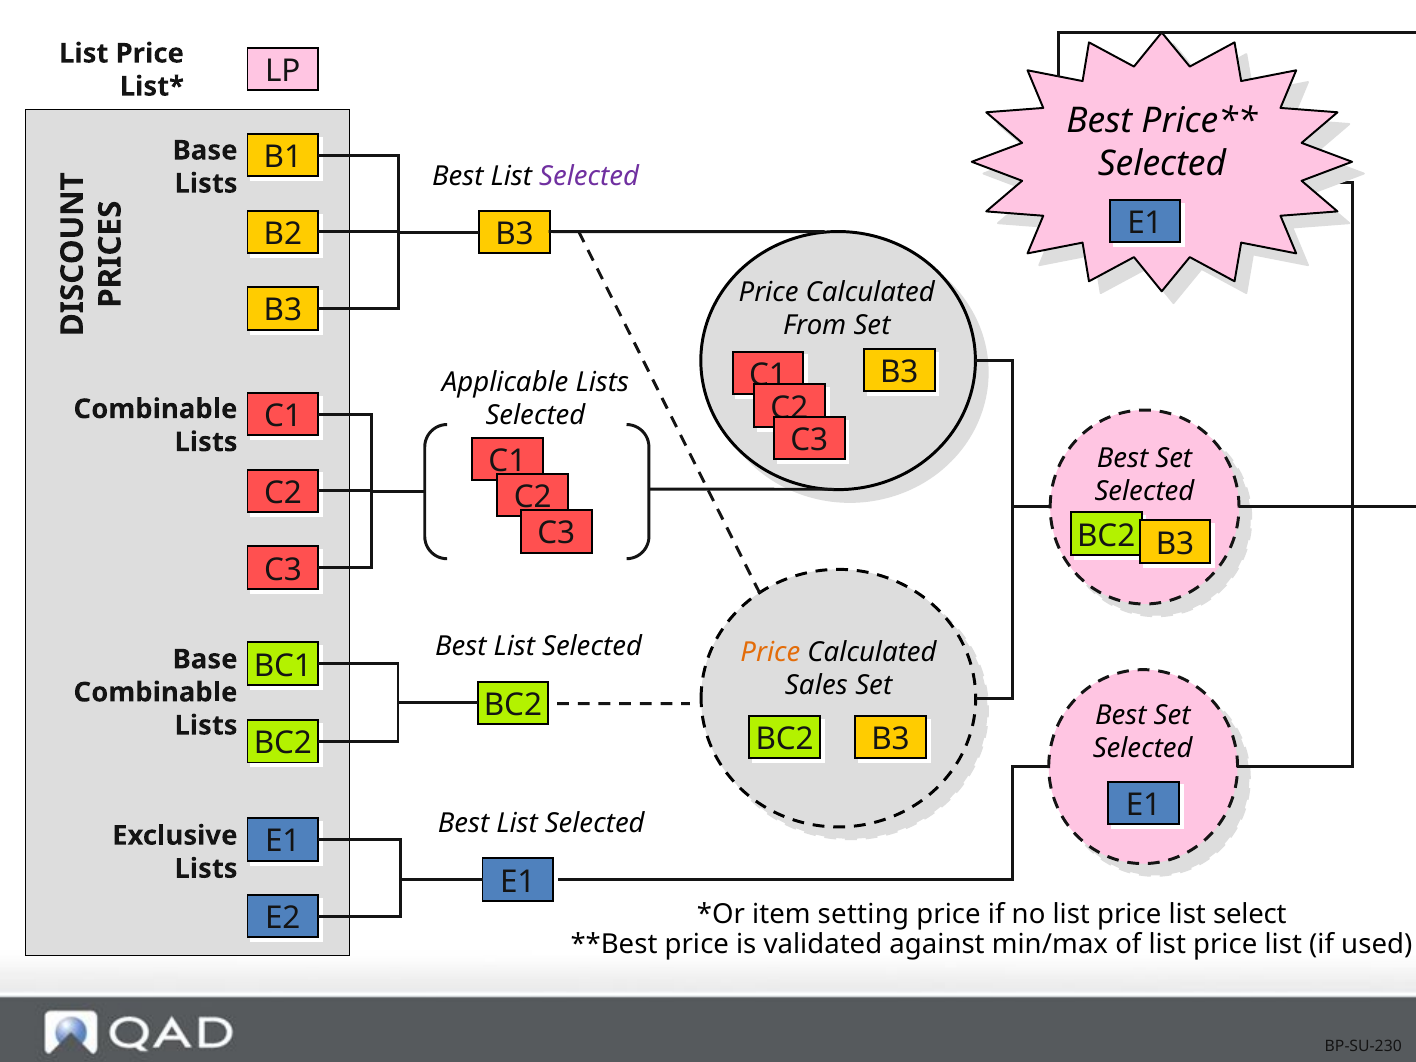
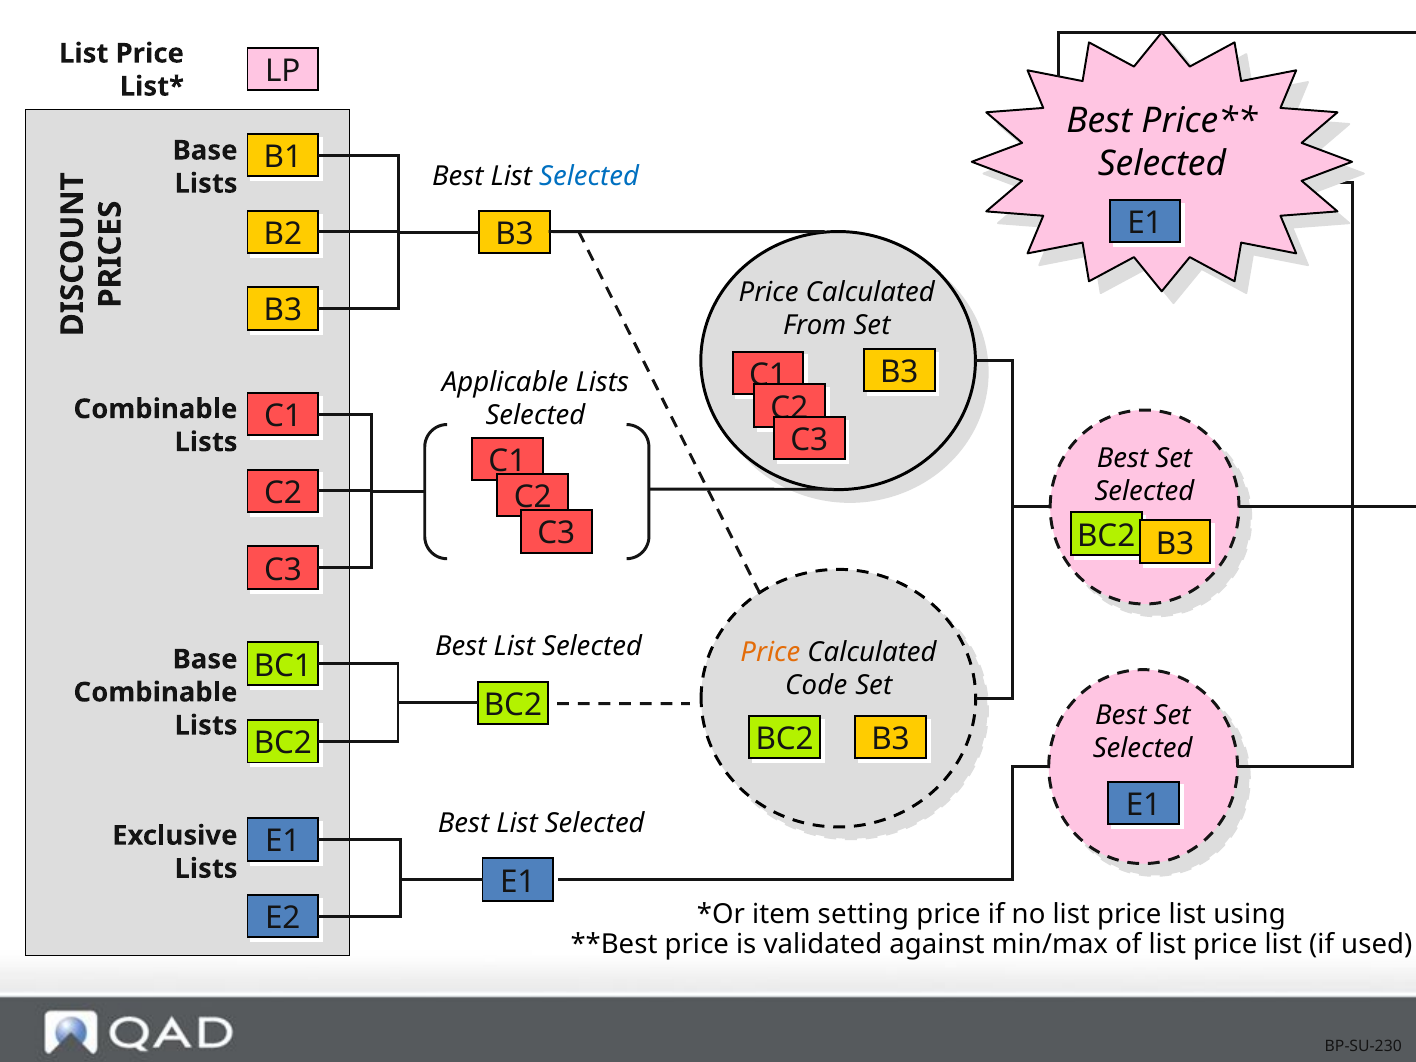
Selected colour: purple -> blue (589, 176)
Sales: Sales -> Code (816, 685)
select: select -> using (1250, 914)
